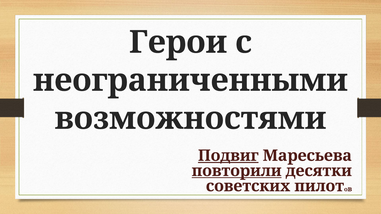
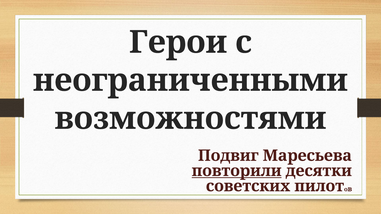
Подвиг underline: present -> none (228, 156)
